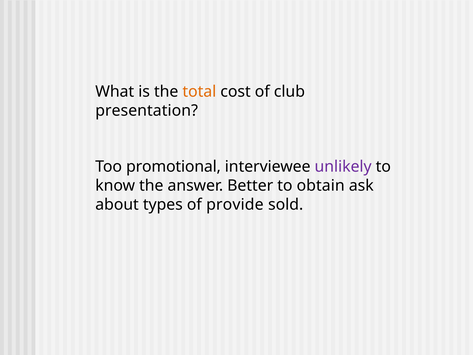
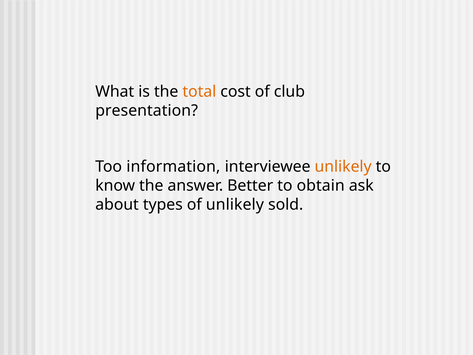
promotional: promotional -> information (173, 167)
unlikely colour: purple -> orange (343, 167)
of provide: provide -> unlikely (235, 204)
